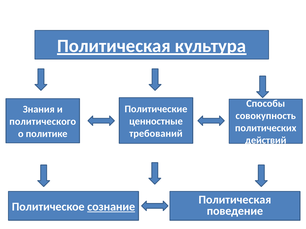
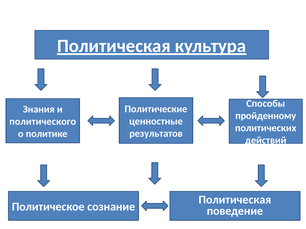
совокупность: совокупность -> пройденному (266, 116)
требований: требований -> результатов (156, 134)
сознание underline: present -> none (111, 207)
